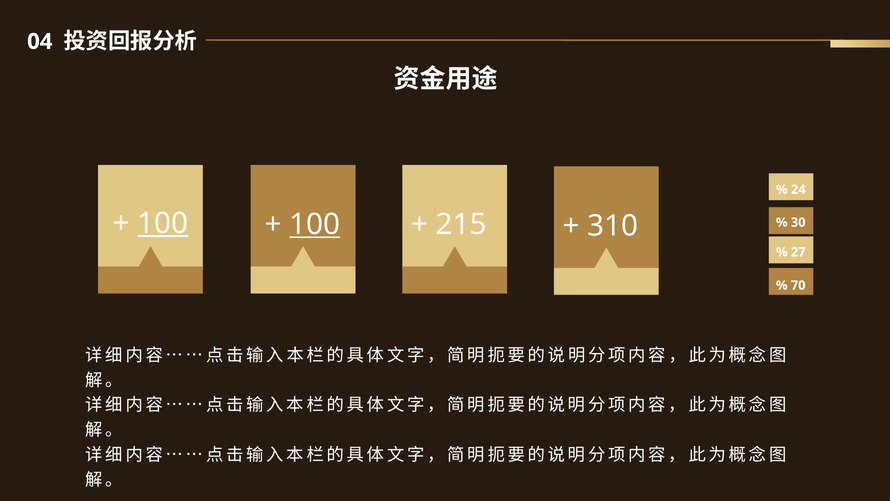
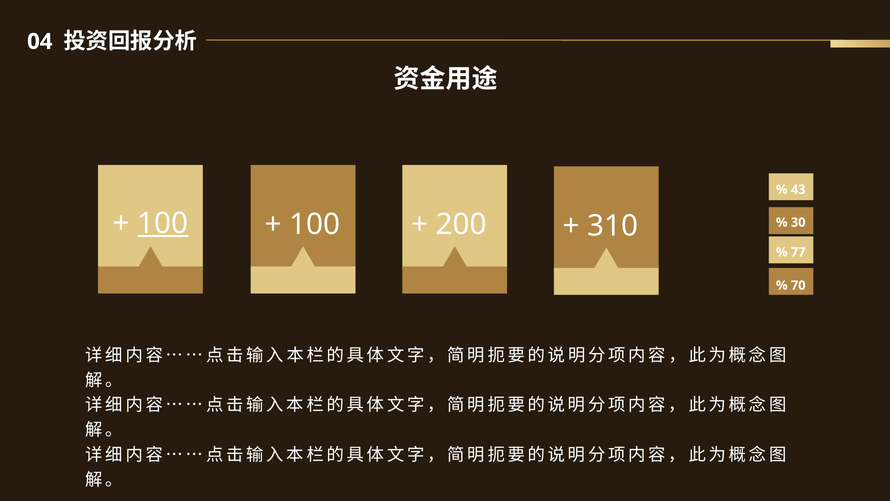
24: 24 -> 43 (798, 189)
100 underline: present -> none (315, 224)
215: 215 -> 200 (461, 224)
27: 27 -> 77 (798, 252)
